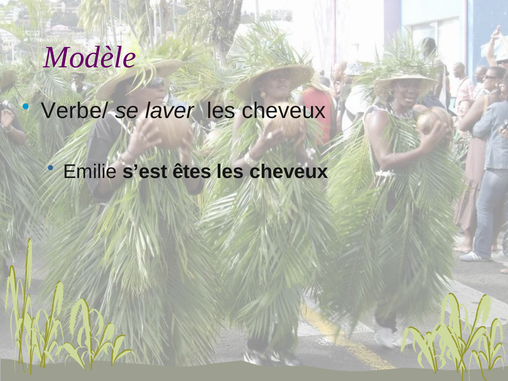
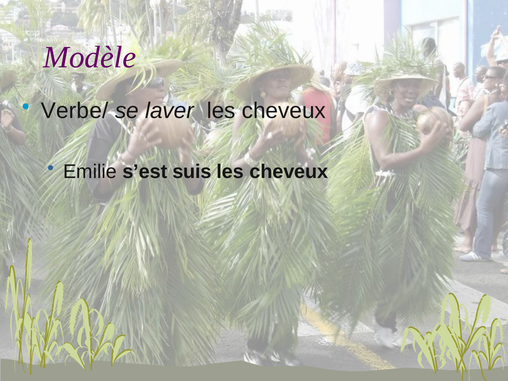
êtes: êtes -> suis (192, 172)
